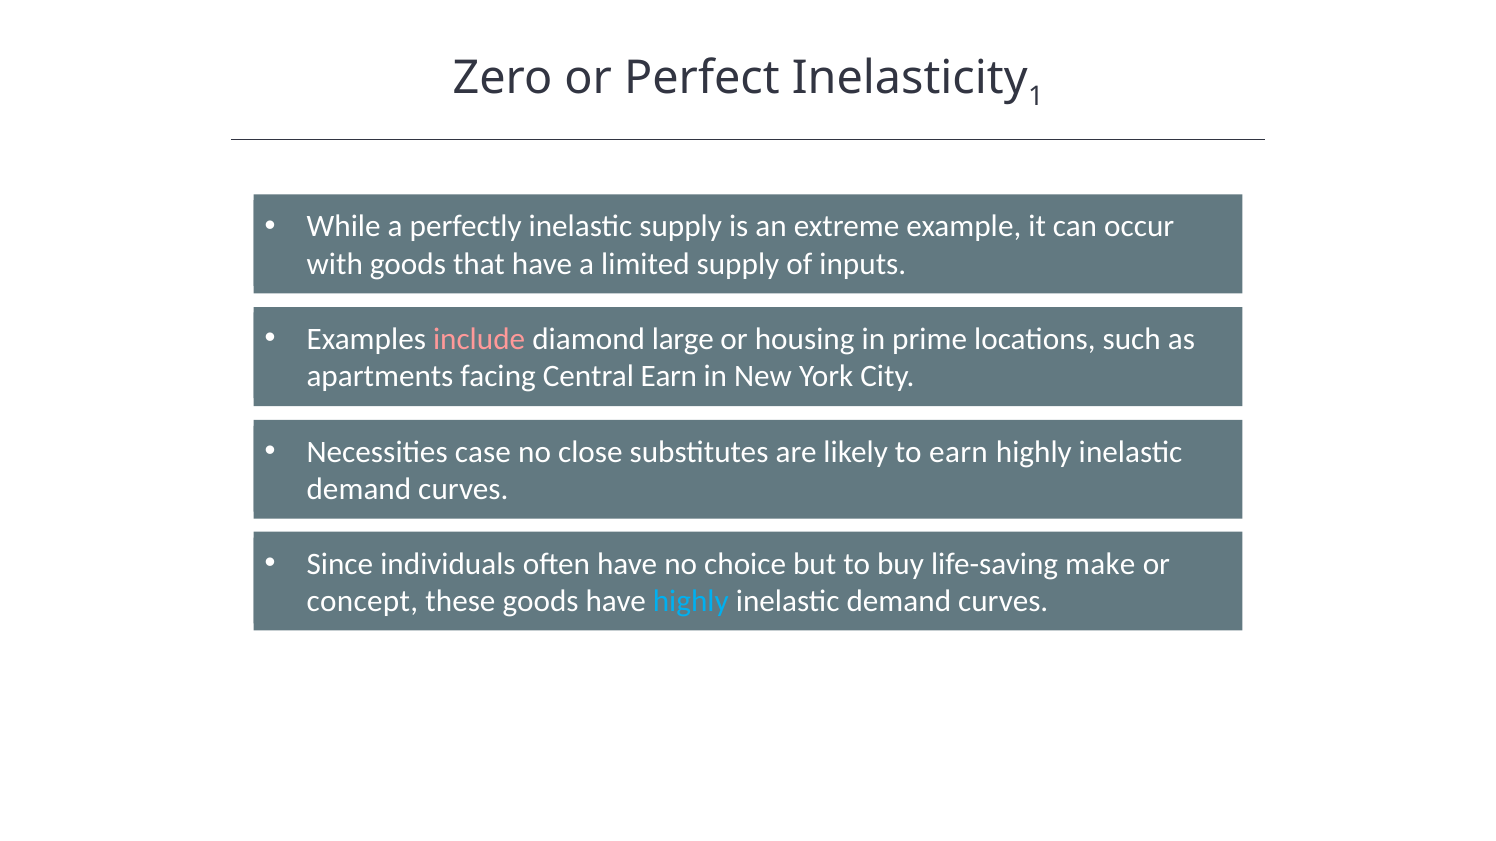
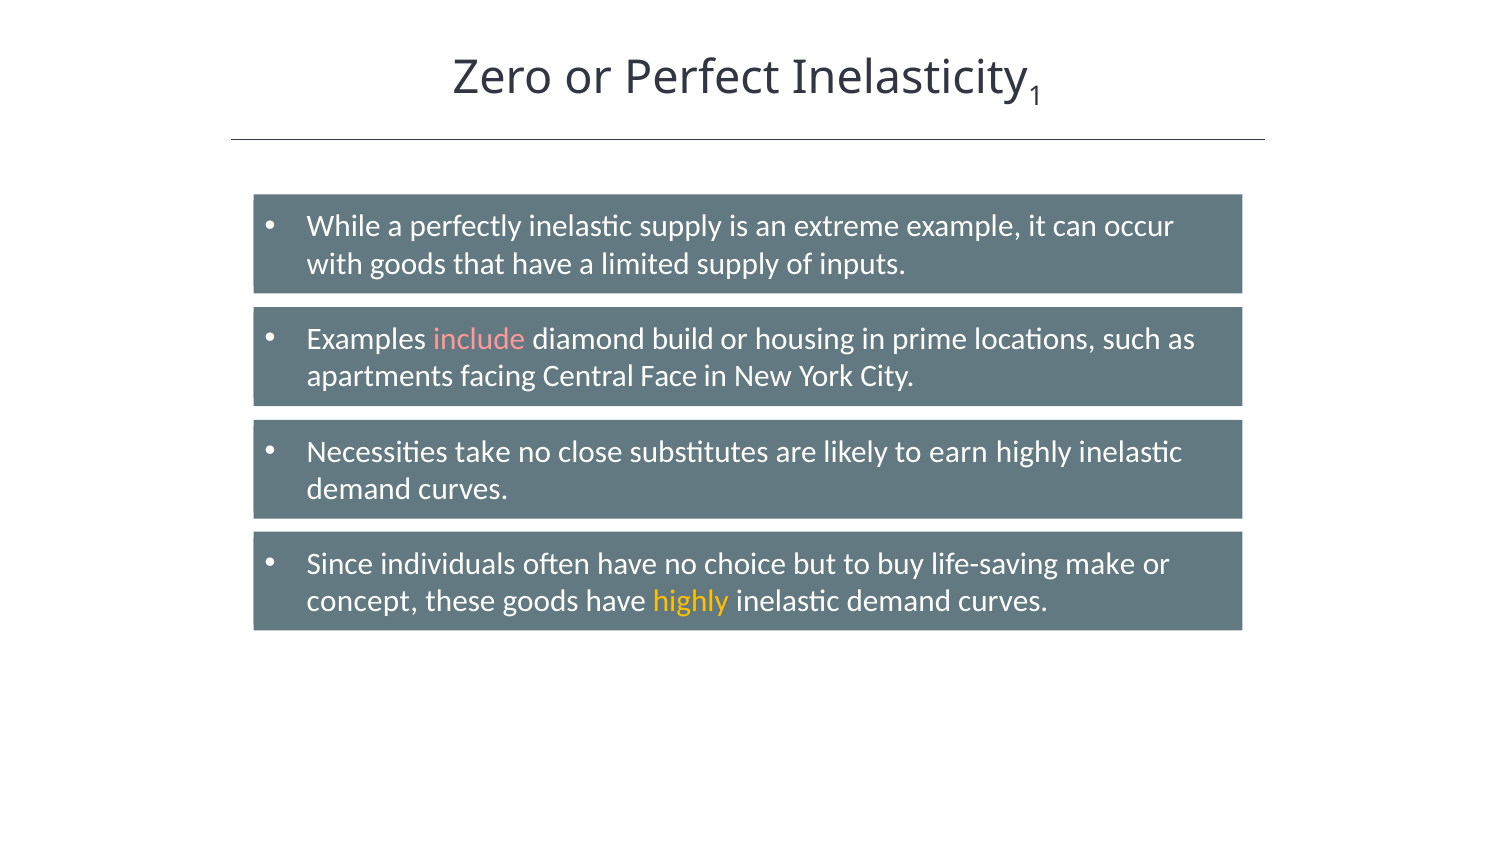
large: large -> build (683, 339)
Central Earn: Earn -> Face (669, 376)
case: case -> take (483, 452)
highly colour: light blue -> yellow (691, 602)
